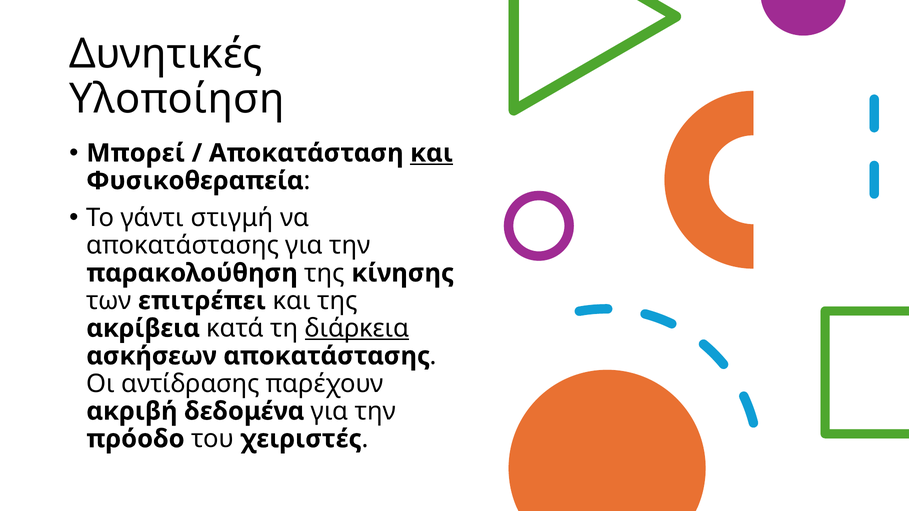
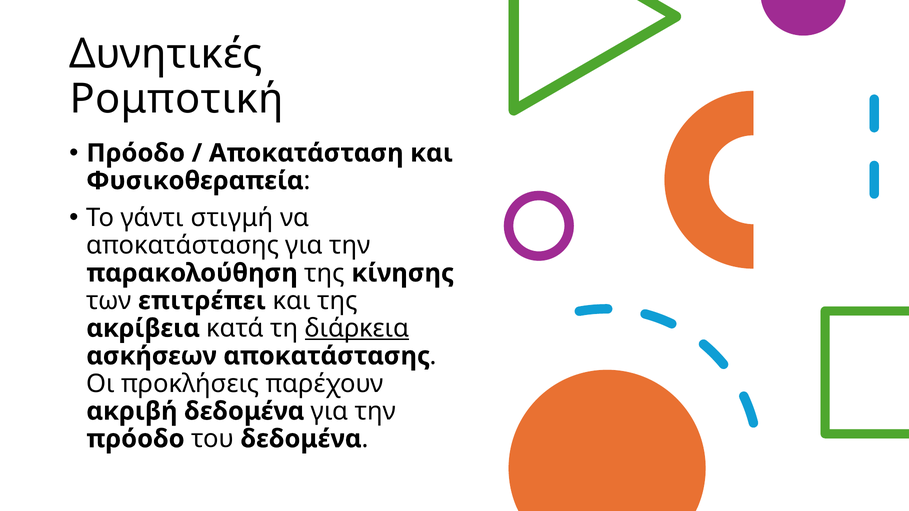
Υλοποίηση: Υλοποίηση -> Ρομποτική (177, 99)
Μπορεί: Μπορεί -> Πρόοδο (136, 153)
και underline: present -> none (432, 153)
αντίδρασης: αντίδρασης -> προκλήσεις (190, 384)
του χειριστές: χειριστές -> δεδομένα (301, 439)
